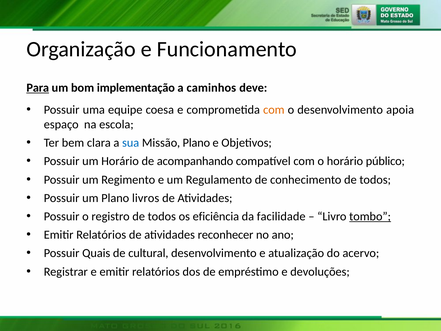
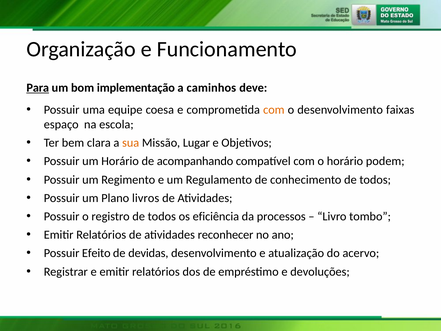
apoia: apoia -> faixas (400, 110)
sua colour: blue -> orange (131, 143)
Missão Plano: Plano -> Lugar (196, 143)
público: público -> podem (385, 161)
facilidade: facilidade -> processos (281, 216)
tombo underline: present -> none (370, 216)
Quais: Quais -> Efeito (96, 253)
cultural: cultural -> devidas (148, 253)
